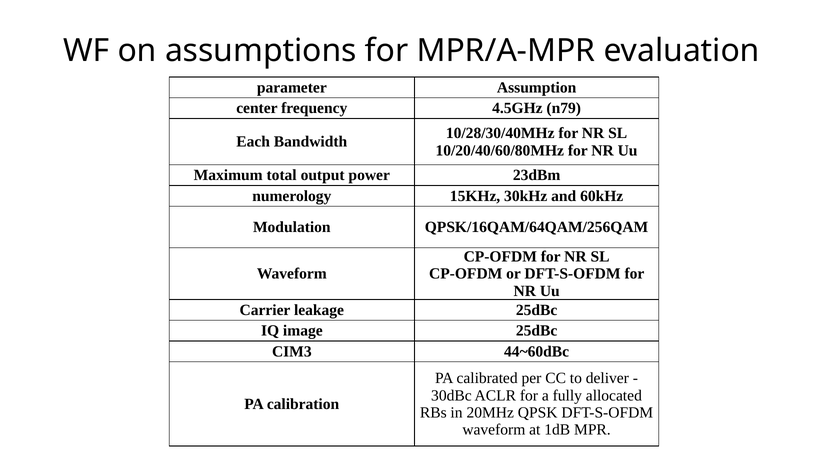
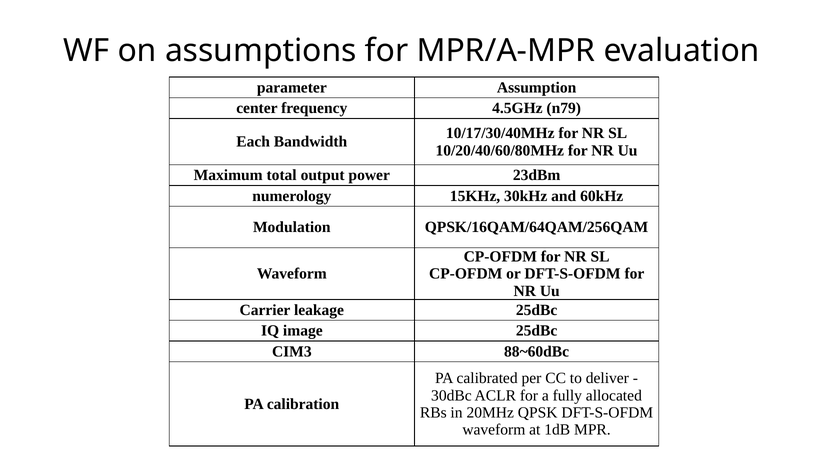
10/28/30/40MHz: 10/28/30/40MHz -> 10/17/30/40MHz (500, 133)
44~60dBc: 44~60dBc -> 88~60dBc (537, 352)
